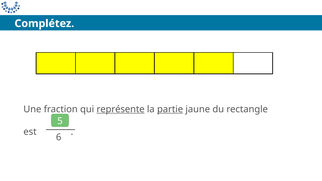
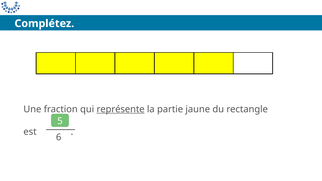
partie underline: present -> none (170, 109)
